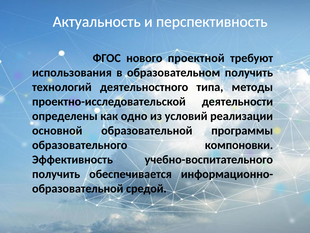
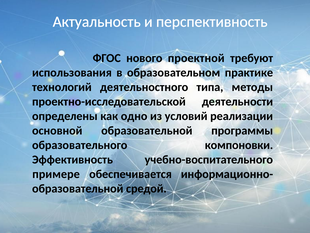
образовательном получить: получить -> практике (249, 73)
получить: получить -> примере (56, 174)
